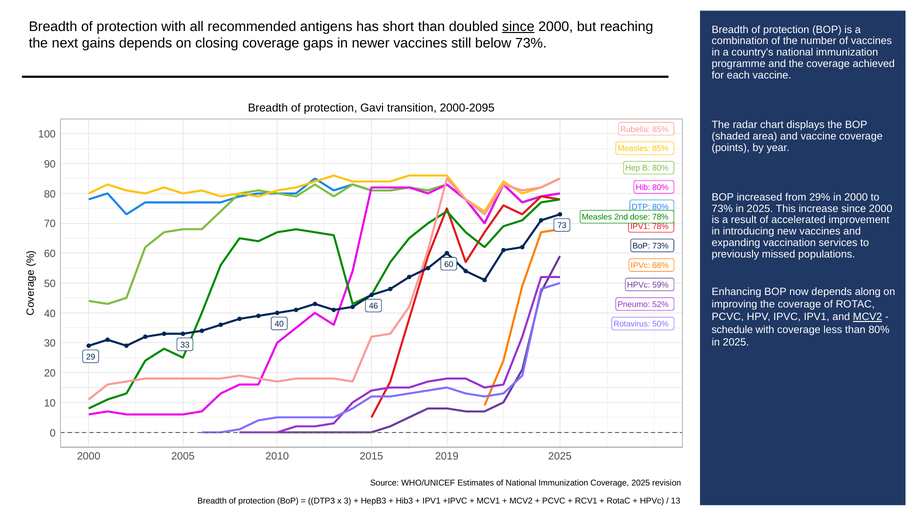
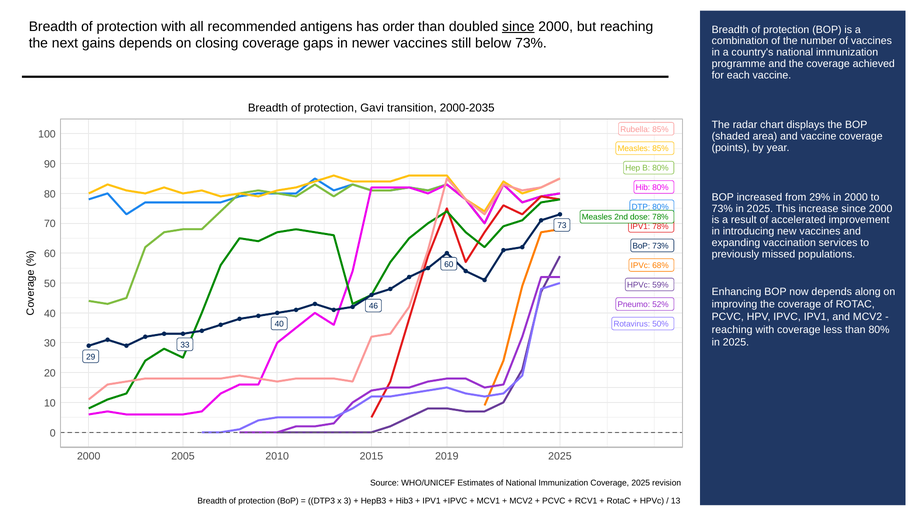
short: short -> order (398, 26)
2000-2095: 2000-2095 -> 2000-2035 (467, 108)
MCV2 underline: present -> none (868, 317)
schedule: schedule -> reaching (732, 329)
